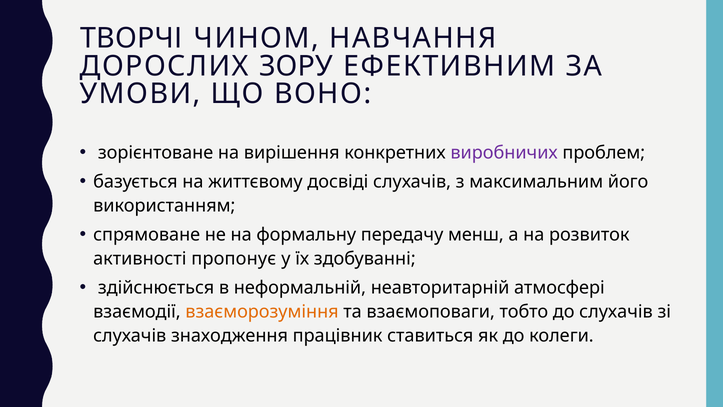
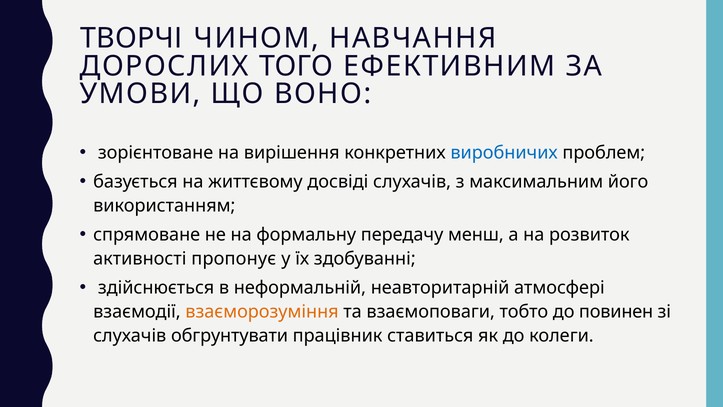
ЗОРУ: ЗОРУ -> ТОГО (296, 66)
виробничих colour: purple -> blue (504, 153)
до слухачів: слухачів -> повинен (616, 311)
знаходження: знаходження -> обгрунтувати (230, 335)
